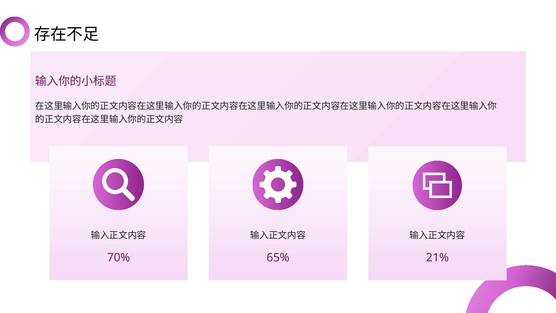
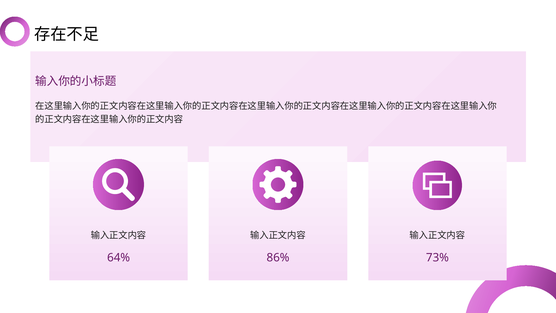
70%: 70% -> 64% (119, 257)
65%: 65% -> 86% (278, 257)
21%: 21% -> 73% (437, 257)
